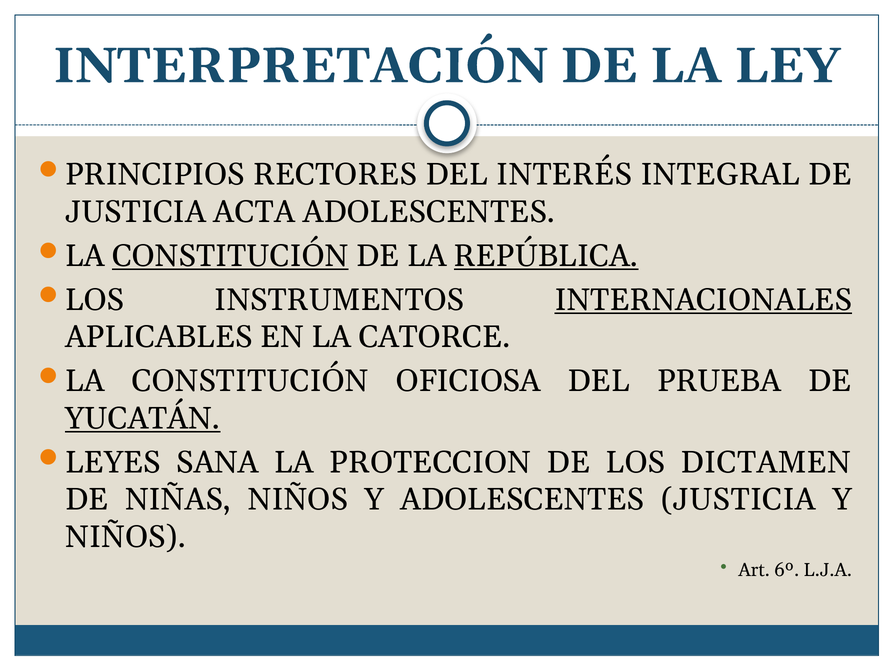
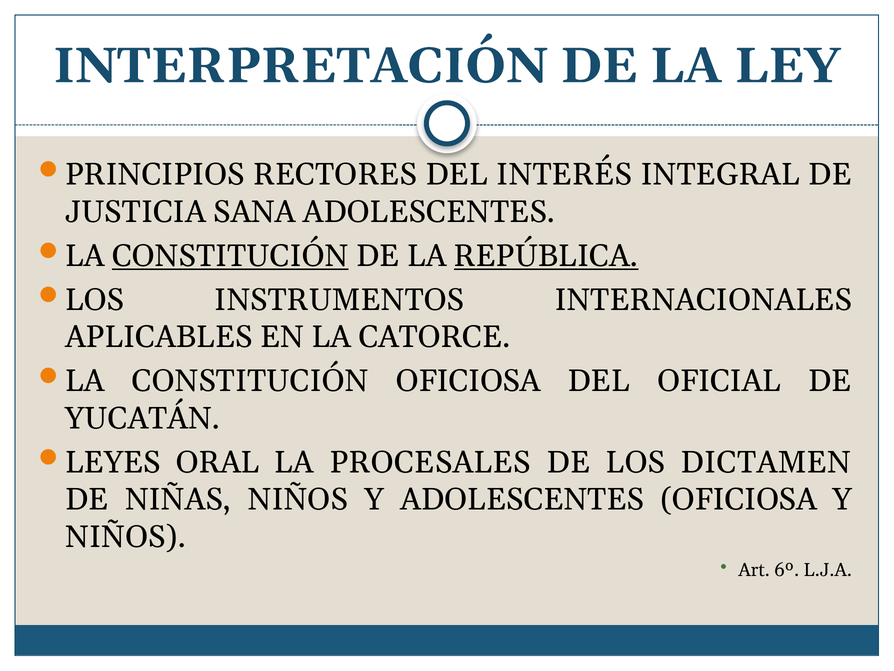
ACTA: ACTA -> SANA (254, 212)
INTERNACIONALES underline: present -> none (703, 300)
PRUEBA: PRUEBA -> OFICIAL (719, 381)
YUCATÁN underline: present -> none (143, 418)
SANA: SANA -> ORAL (218, 462)
PROTECCION: PROTECCION -> PROCESALES (430, 462)
ADOLESCENTES JUSTICIA: JUSTICIA -> OFICIOSA (739, 499)
